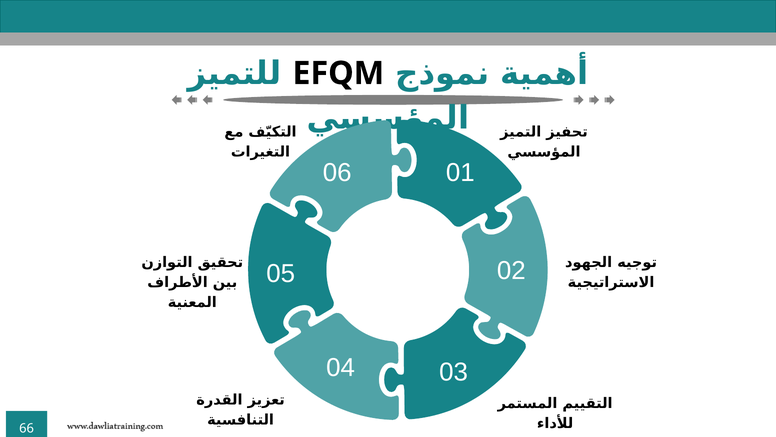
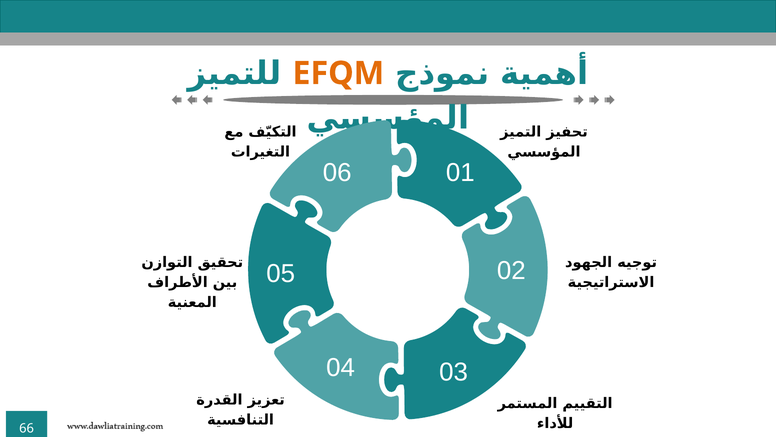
EFQM colour: black -> orange (338, 73)
